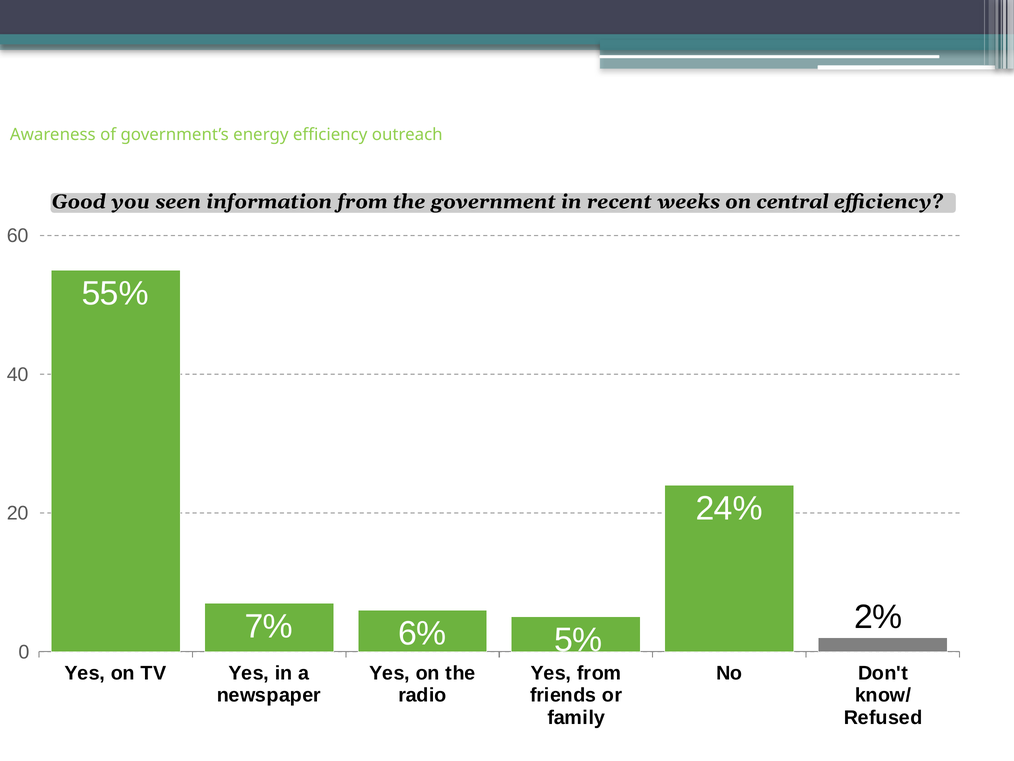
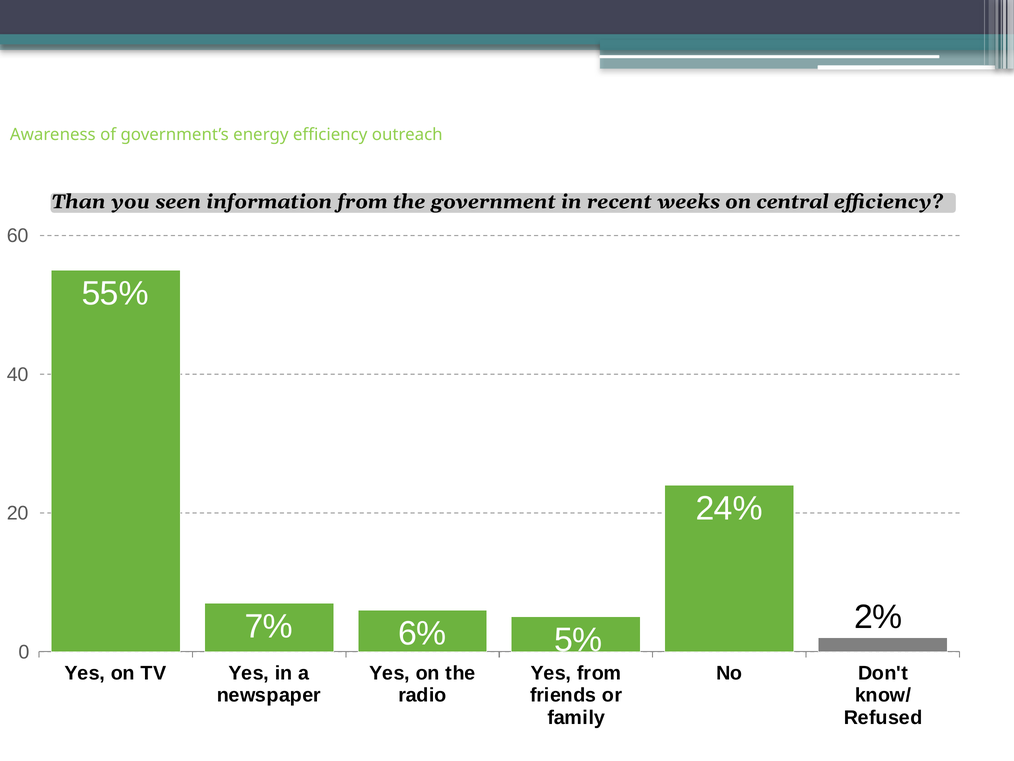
Good: Good -> Than (79, 202)
